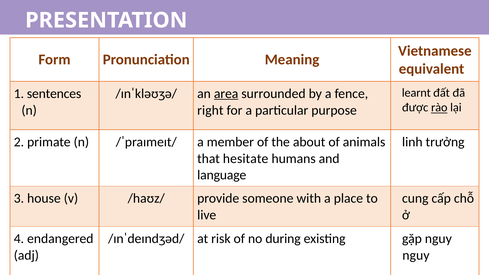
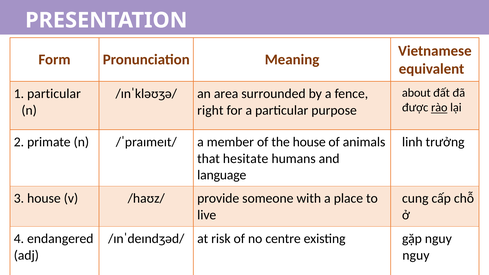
learnt: learnt -> about (416, 93)
1 sentences: sentences -> particular (54, 94)
area underline: present -> none (226, 94)
the about: about -> house (309, 142)
during: during -> centre (283, 239)
